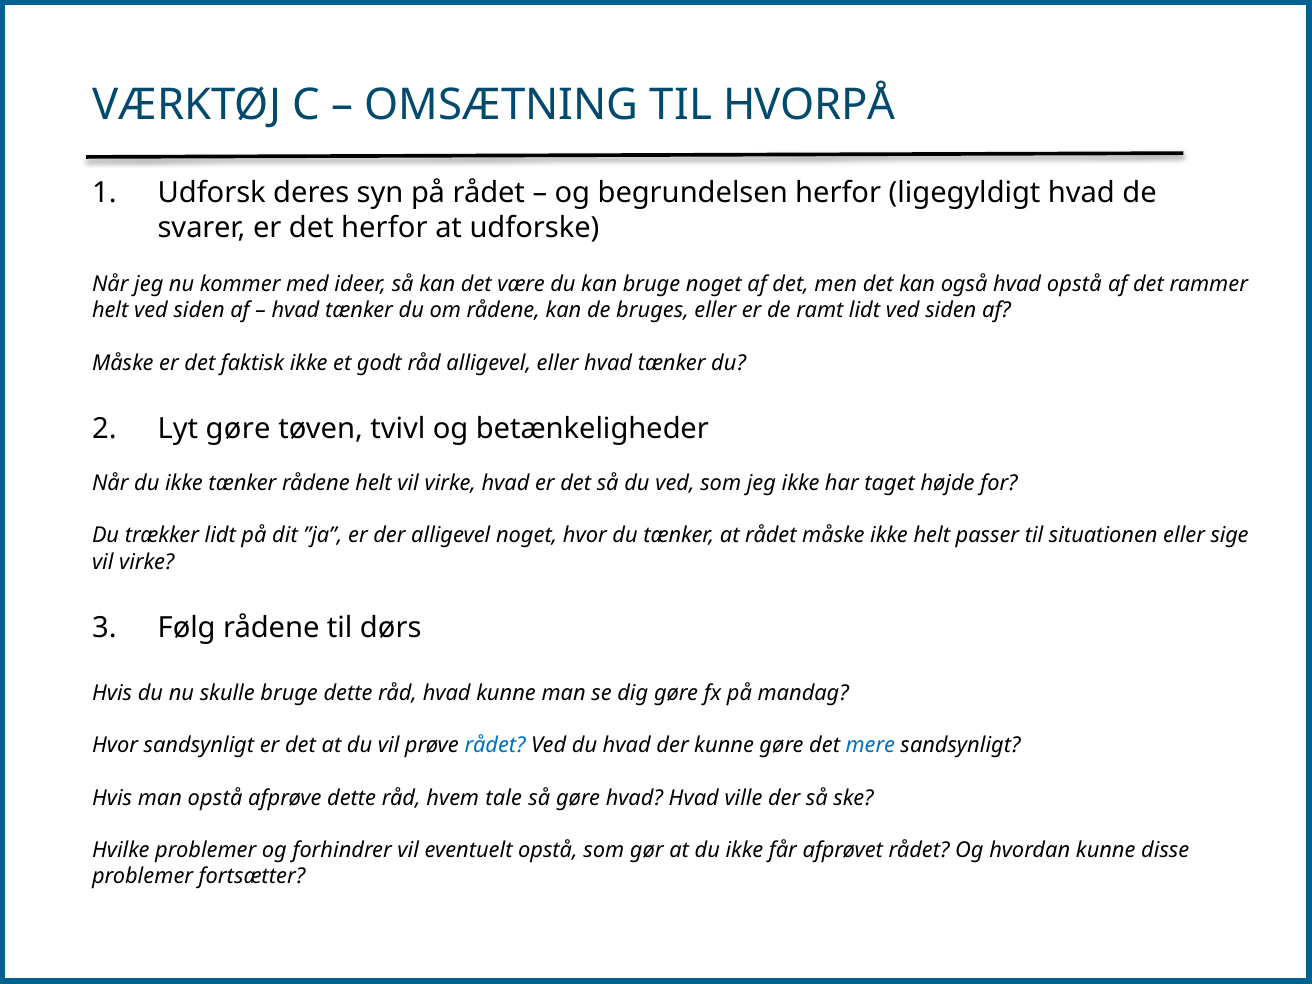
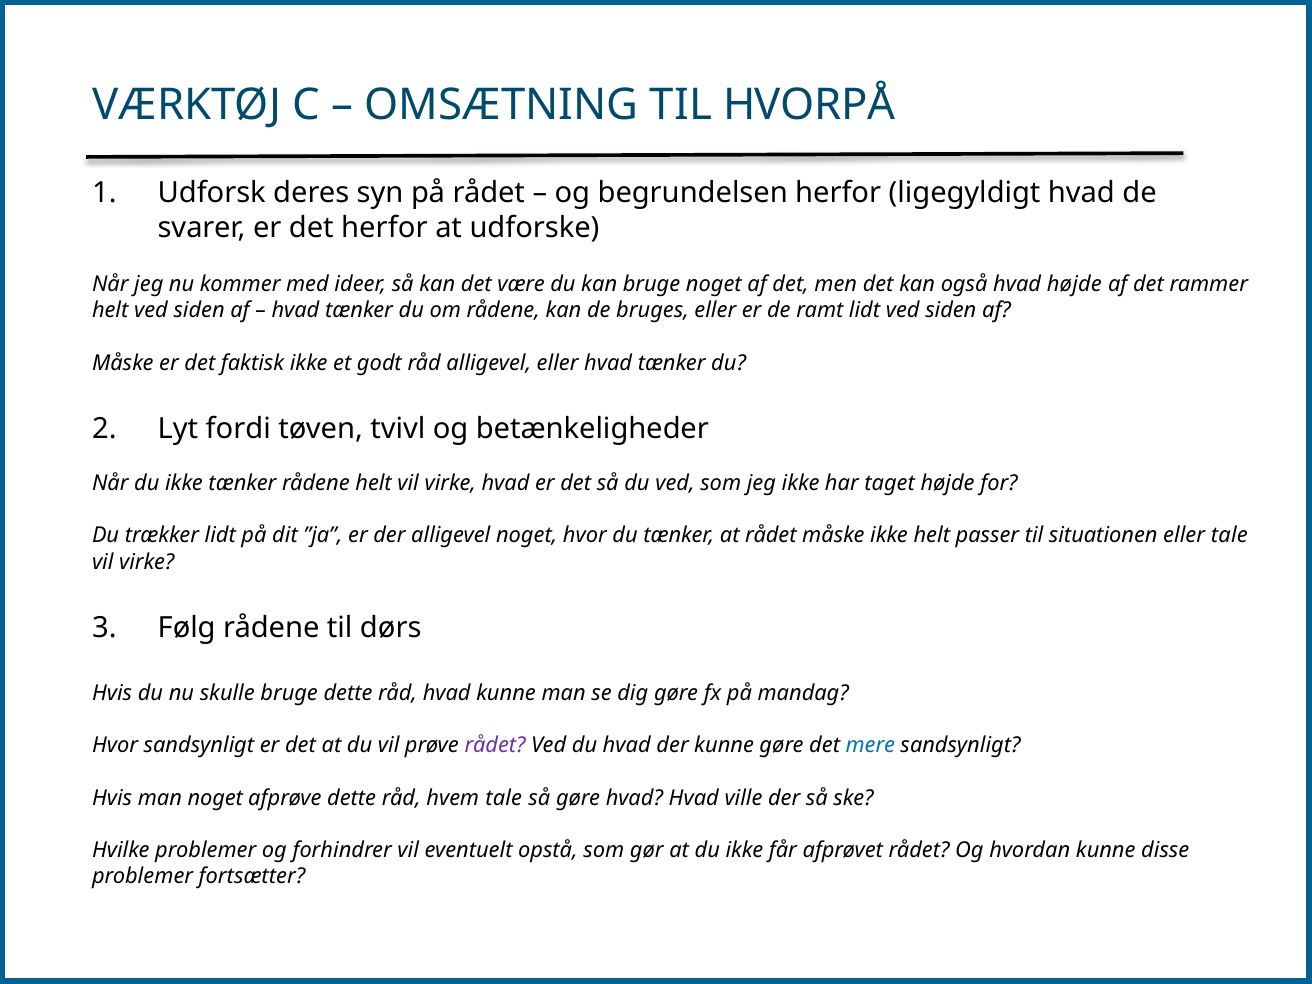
hvad opstå: opstå -> højde (1074, 284)
Lyt gøre: gøre -> fordi (238, 429)
eller sige: sige -> tale (1229, 536)
rådet colour: blue -> purple (495, 746)
man opstå: opstå -> noget (215, 798)
